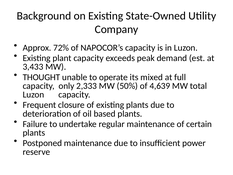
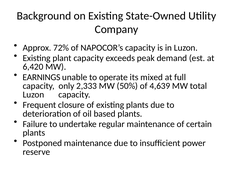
3,433: 3,433 -> 6,420 (33, 67)
THOUGHT: THOUGHT -> EARNINGS (41, 77)
